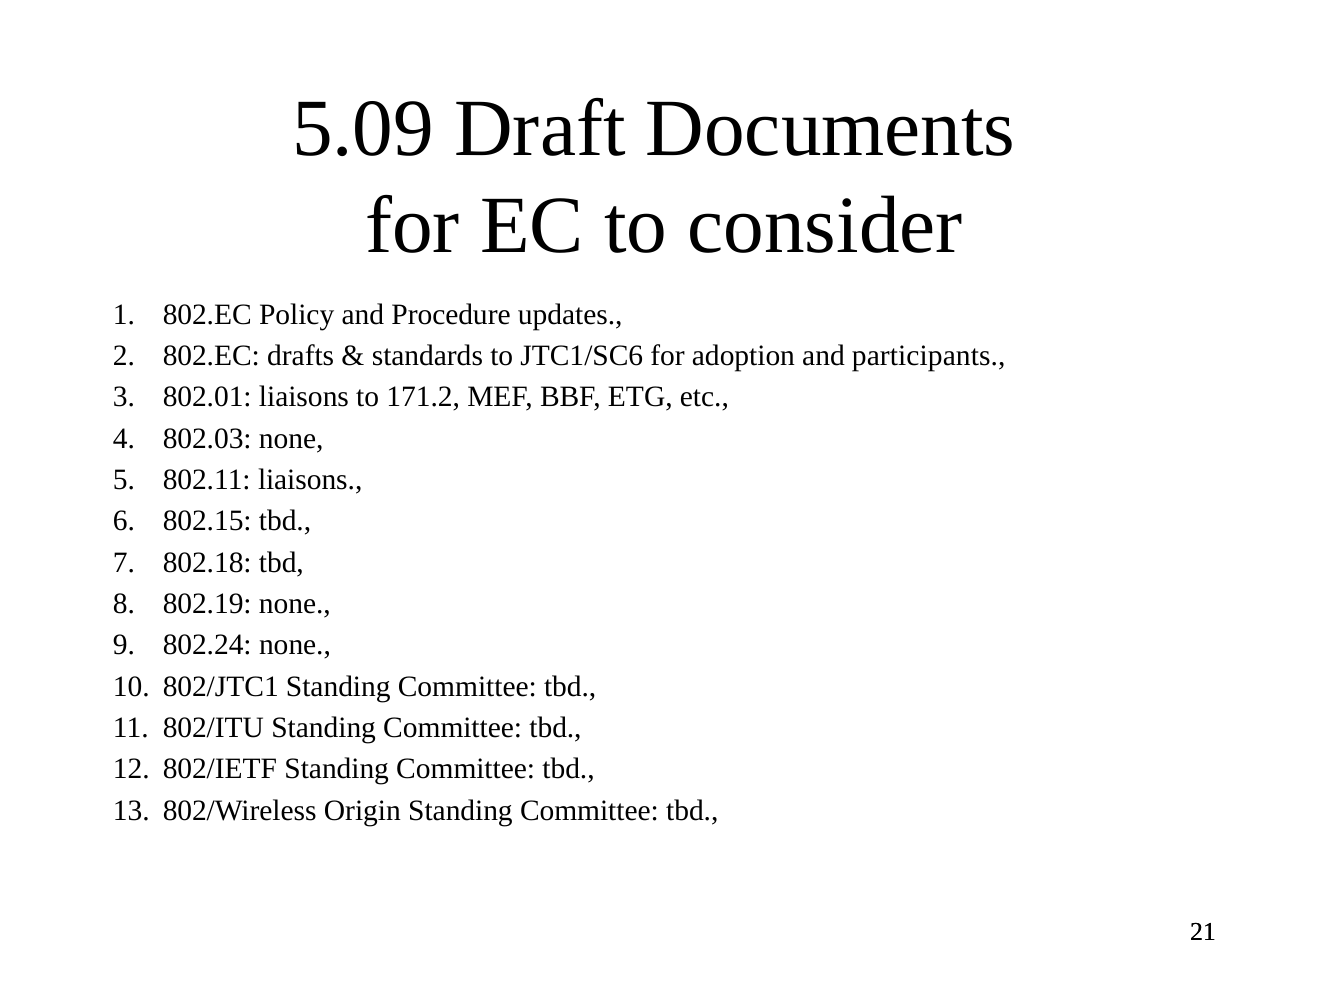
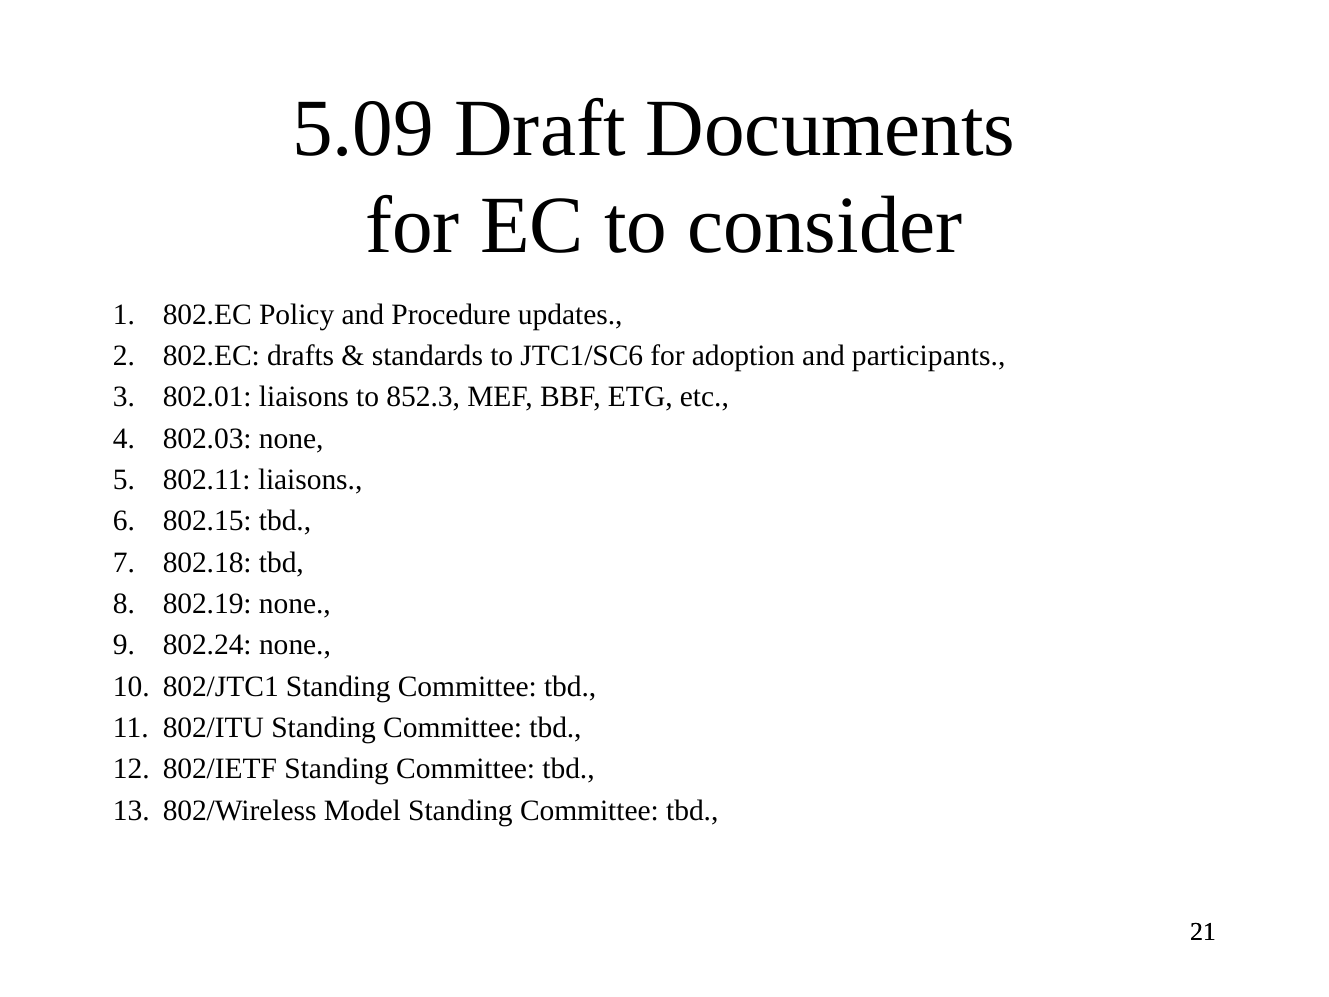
171.2: 171.2 -> 852.3 (423, 397)
Origin: Origin -> Model (362, 810)
